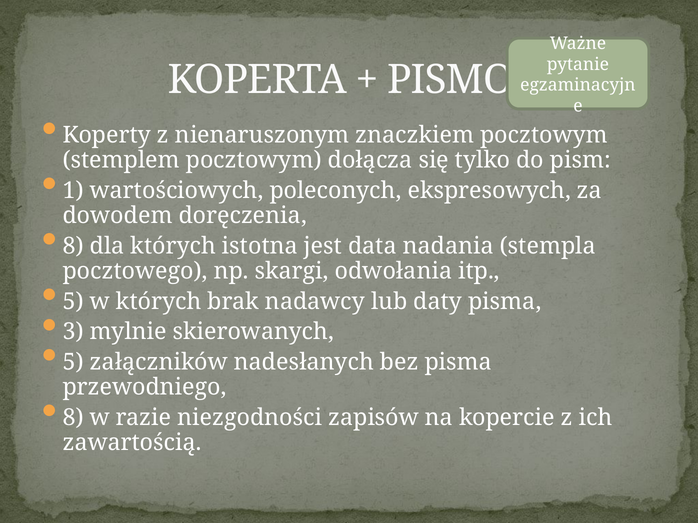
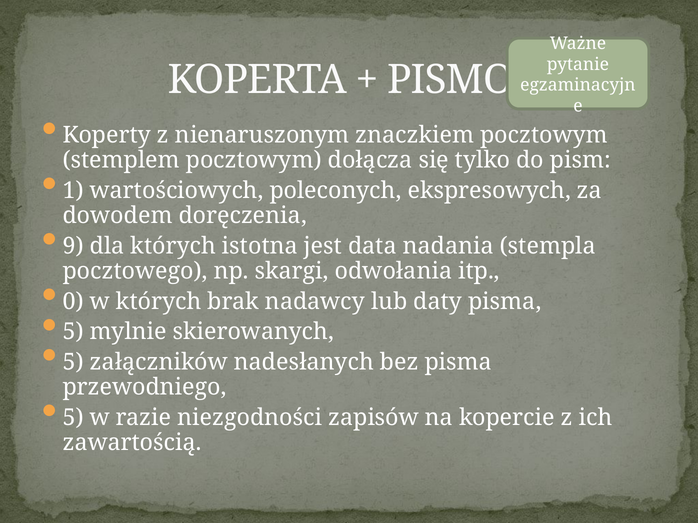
8: 8 -> 9 (73, 246)
5: 5 -> 0 (73, 302)
3: 3 -> 5 (73, 332)
8: 8 -> 5 (73, 418)
